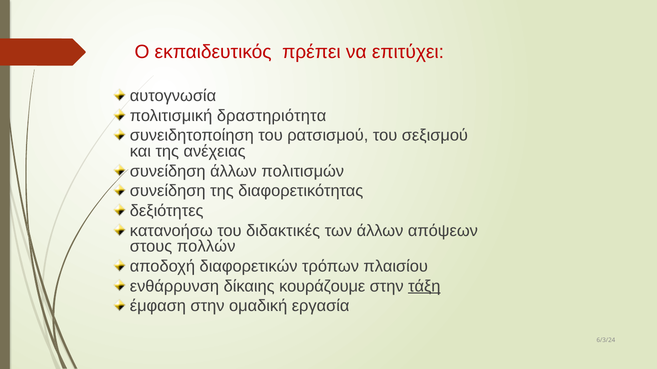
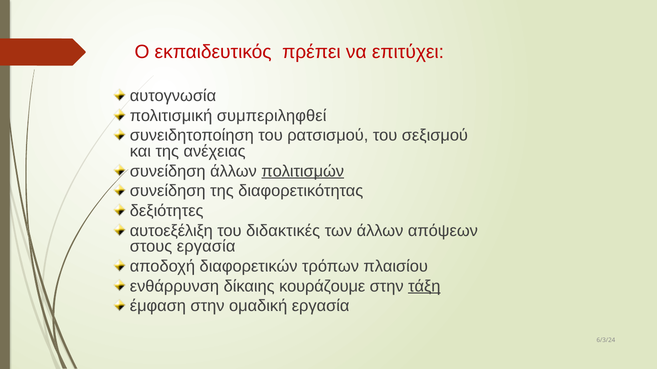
δραστηριότητα: δραστηριότητα -> συμπεριληφθεί (272, 116)
πολιτισμών underline: none -> present (303, 171)
κατανοήσω: κατανοήσω -> αυτοεξέλιξη (171, 231)
στους πολλών: πολλών -> εργασία (206, 247)
